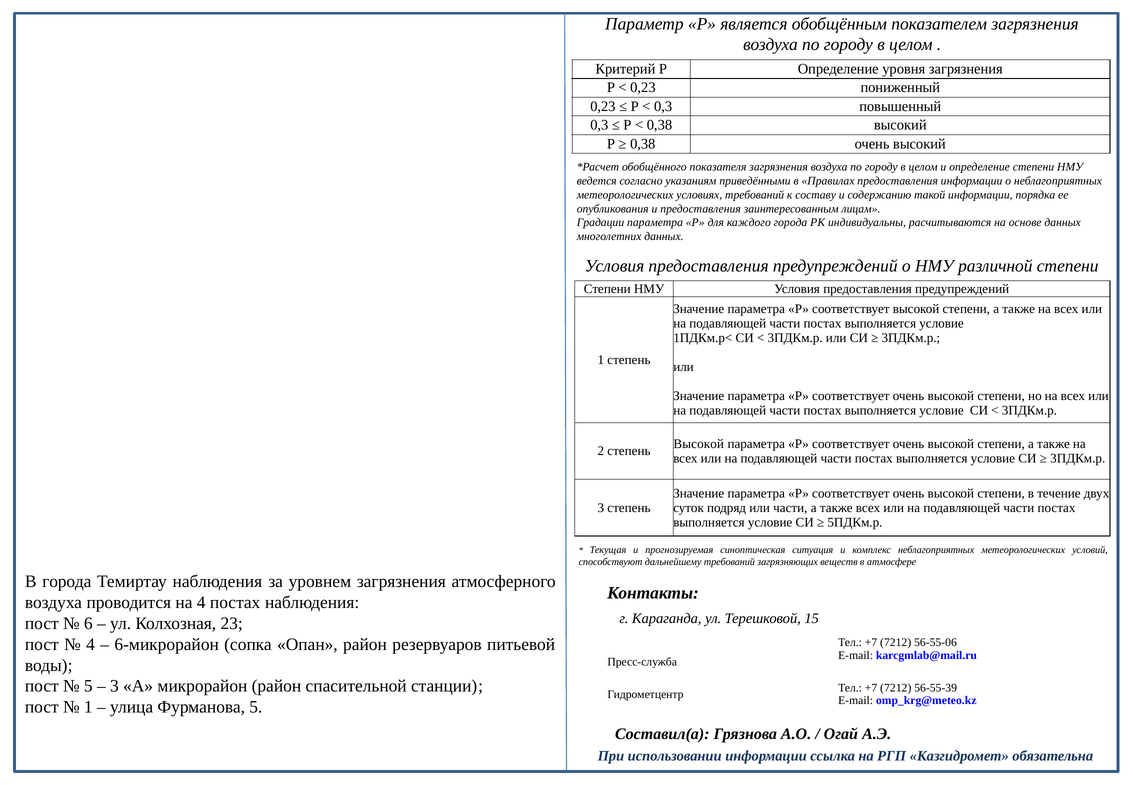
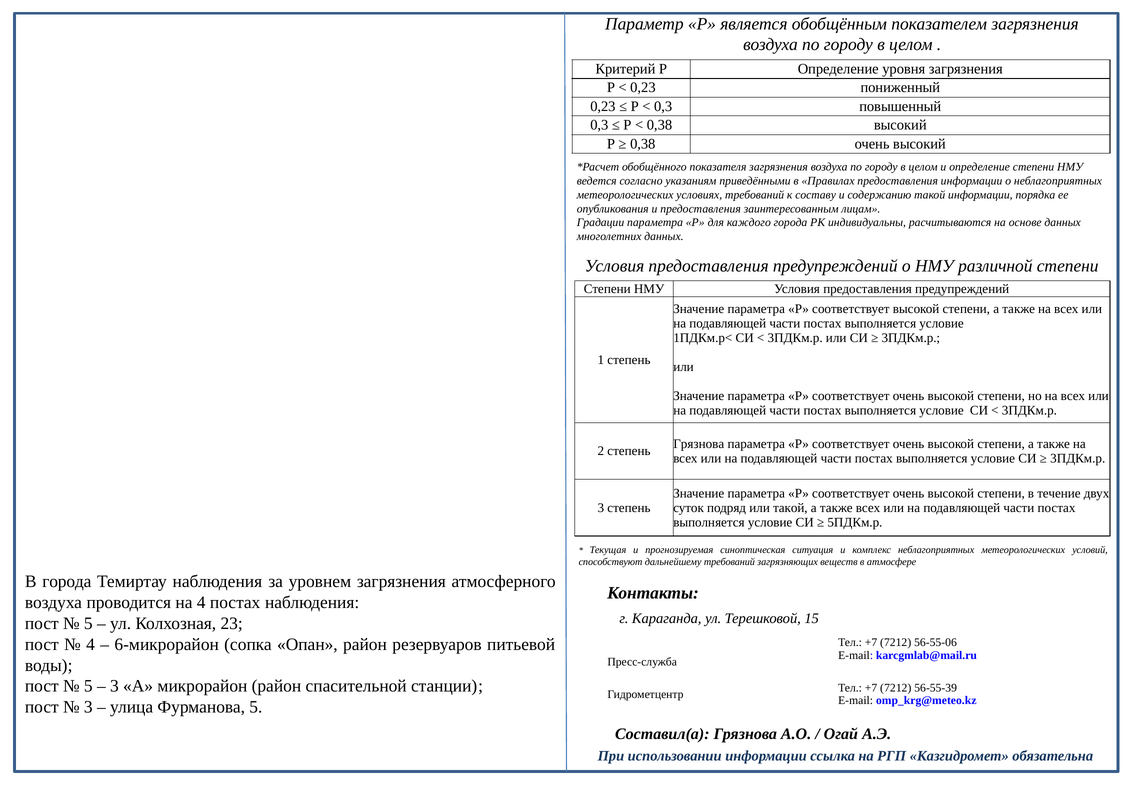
Высокой: Высокой -> Грязнова (699, 443)
или части: части -> такой (790, 507)
6: 6 -> 5 (88, 623)
1: 1 -> 3 (88, 707)
